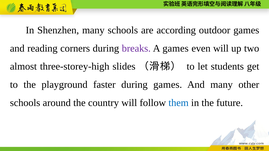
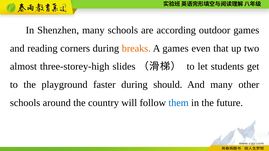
breaks colour: purple -> orange (136, 48)
even will: will -> that (221, 48)
during games: games -> should (168, 85)
